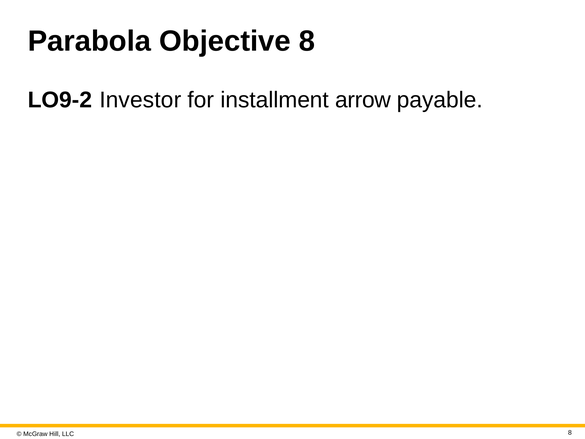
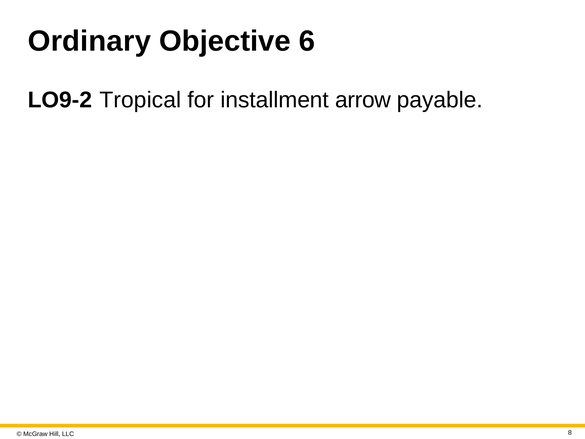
Parabola: Parabola -> Ordinary (89, 41)
Objective 8: 8 -> 6 (307, 41)
Investor: Investor -> Tropical (140, 100)
